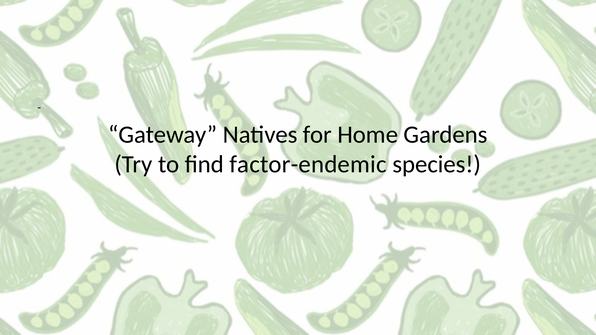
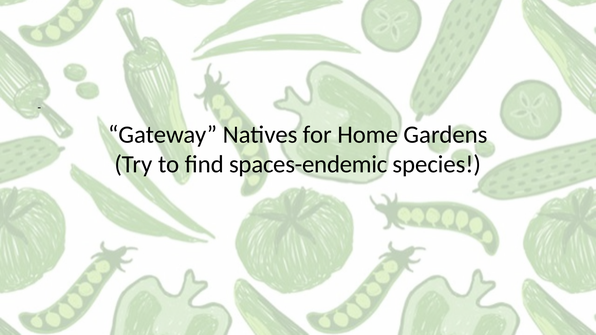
factor-endemic: factor-endemic -> spaces-endemic (308, 164)
